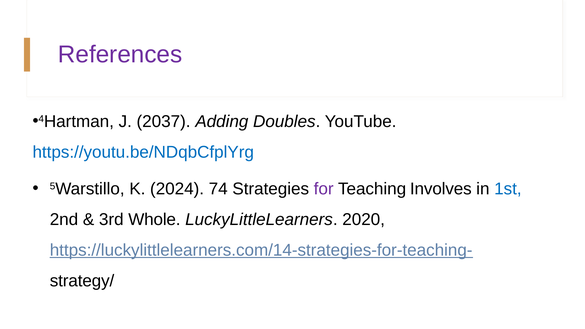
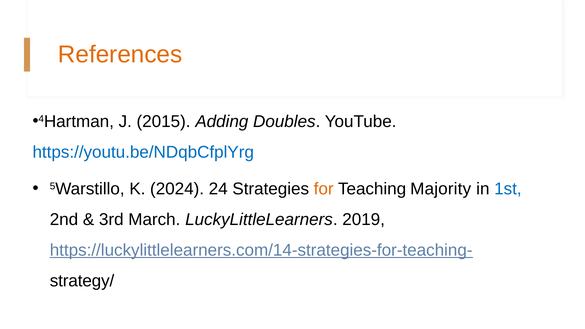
References colour: purple -> orange (120, 54)
2037: 2037 -> 2015 (164, 121)
74: 74 -> 24 (218, 189)
for colour: purple -> orange (324, 189)
Involves: Involves -> Majority (441, 189)
Whole: Whole -> March (154, 220)
2020: 2020 -> 2019 (364, 220)
